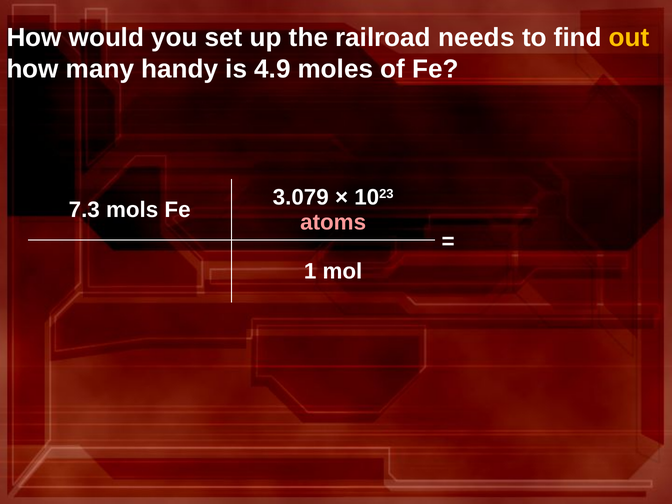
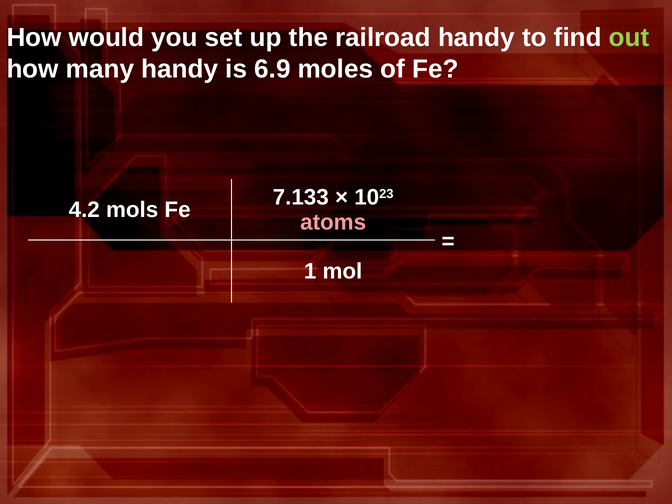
railroad needs: needs -> handy (476, 38)
out colour: yellow -> light green (629, 38)
4.9: 4.9 -> 6.9 (272, 69)
3.079: 3.079 -> 7.133 (301, 197)
7.3: 7.3 -> 4.2 (84, 210)
